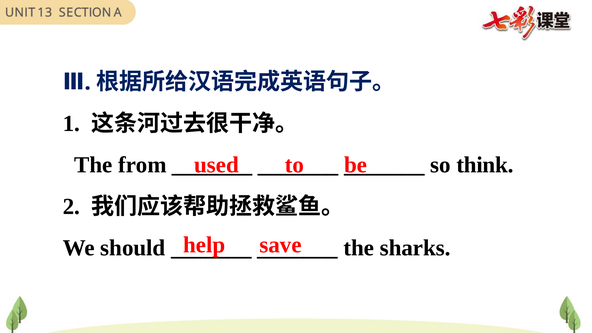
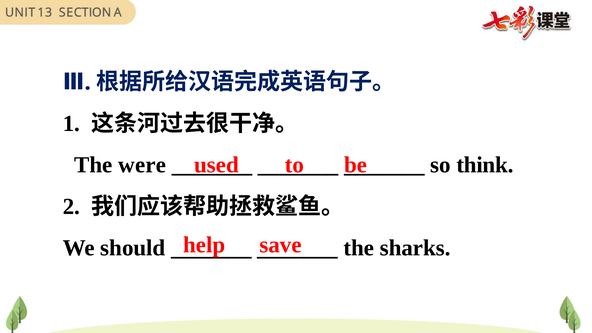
from: from -> were (142, 165)
